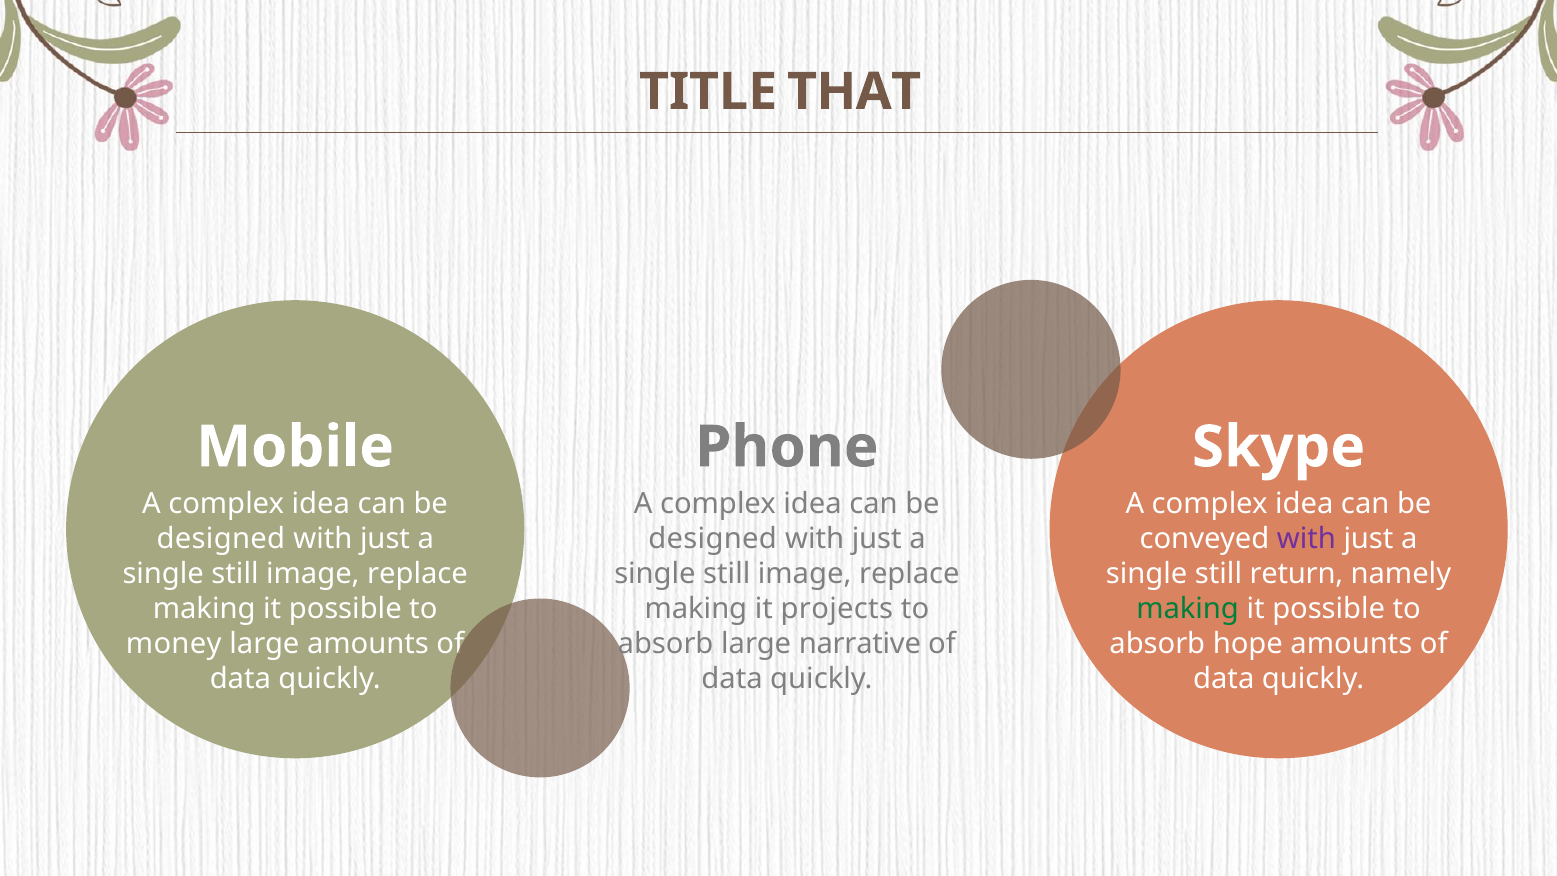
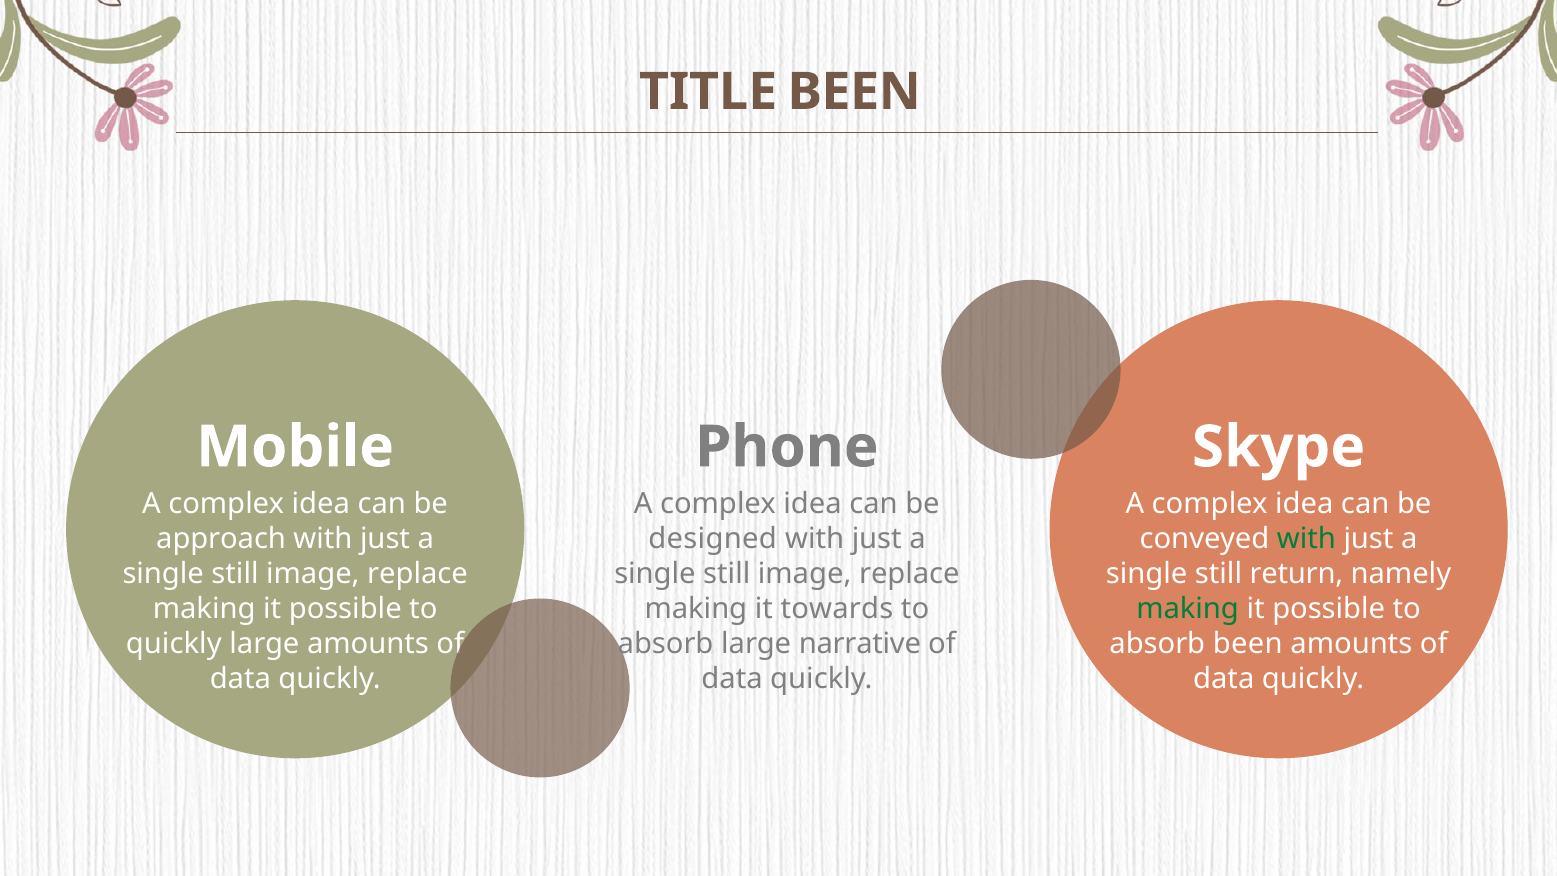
TITLE THAT: THAT -> BEEN (854, 92)
designed: designed -> approach (221, 539)
with colour: purple -> green (1306, 539)
projects: projects -> towards (837, 609)
money: money -> quickly (174, 644)
absorb hope: hope -> been (1248, 644)
